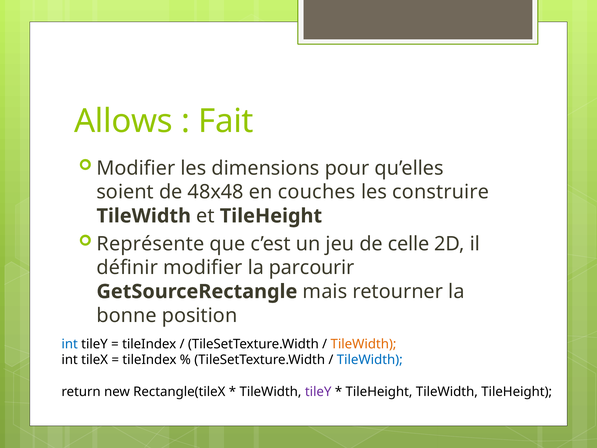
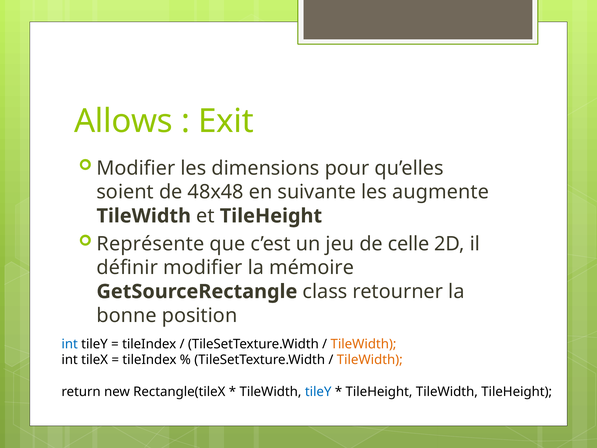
Fait: Fait -> Exit (226, 121)
couches: couches -> suivante (317, 192)
construire: construire -> augmente (441, 192)
parcourir: parcourir -> mémoire (312, 268)
mais: mais -> class (325, 291)
TileWidth colour: blue -> orange (370, 360)
tileY colour: purple -> blue (318, 392)
